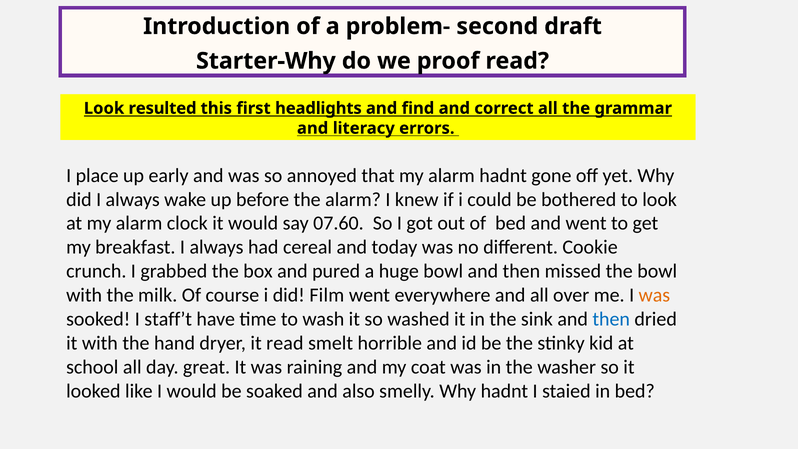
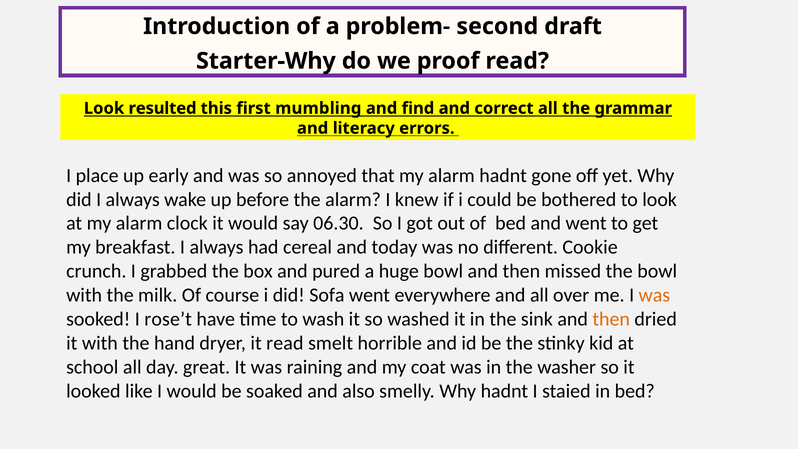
headlights: headlights -> mumbling (318, 108)
07.60: 07.60 -> 06.30 (338, 223)
Film: Film -> Sofa (327, 295)
staff’t: staff’t -> rose’t (168, 319)
then colour: blue -> orange (611, 319)
